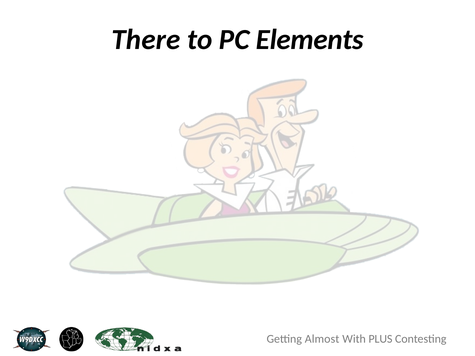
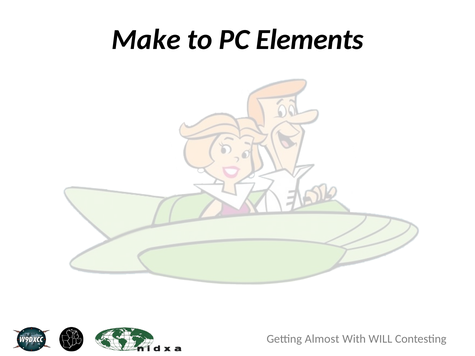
There: There -> Make (146, 40)
PLUS: PLUS -> WILL (380, 339)
